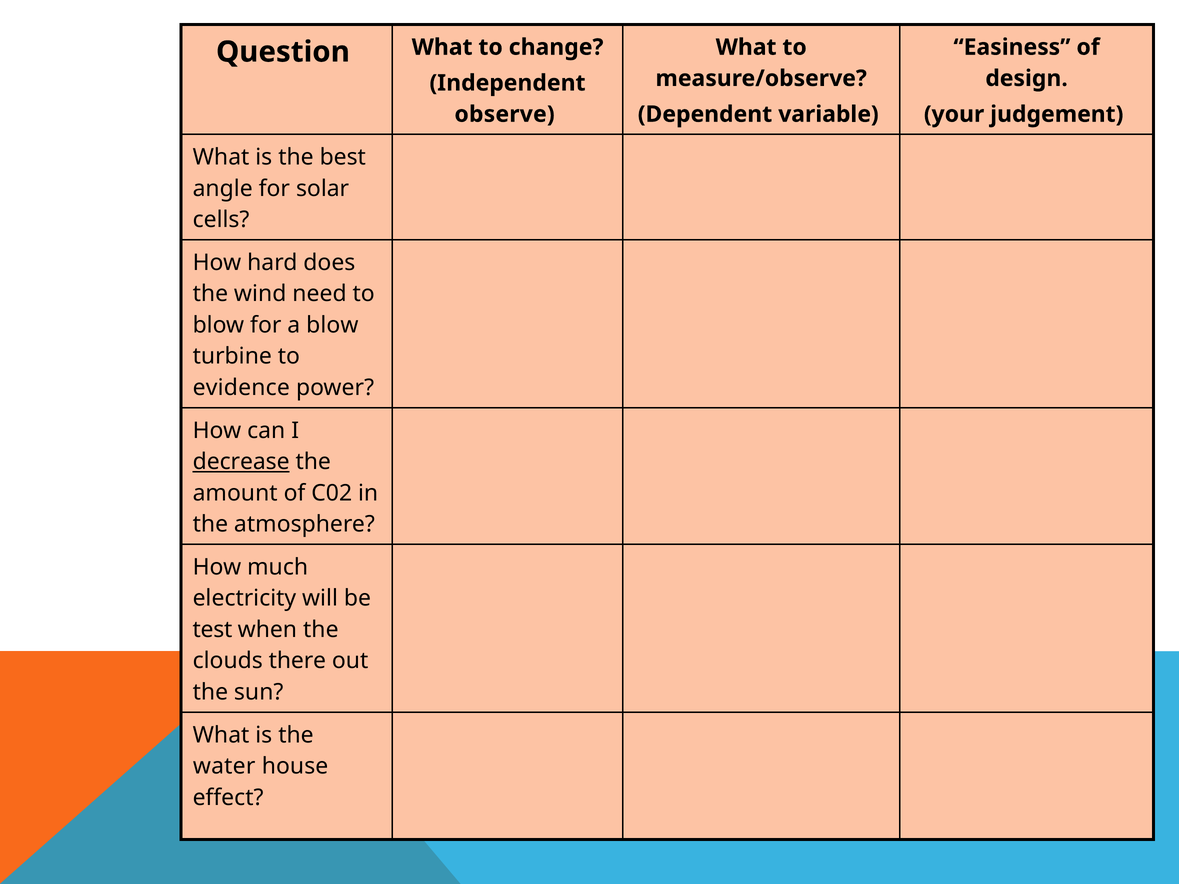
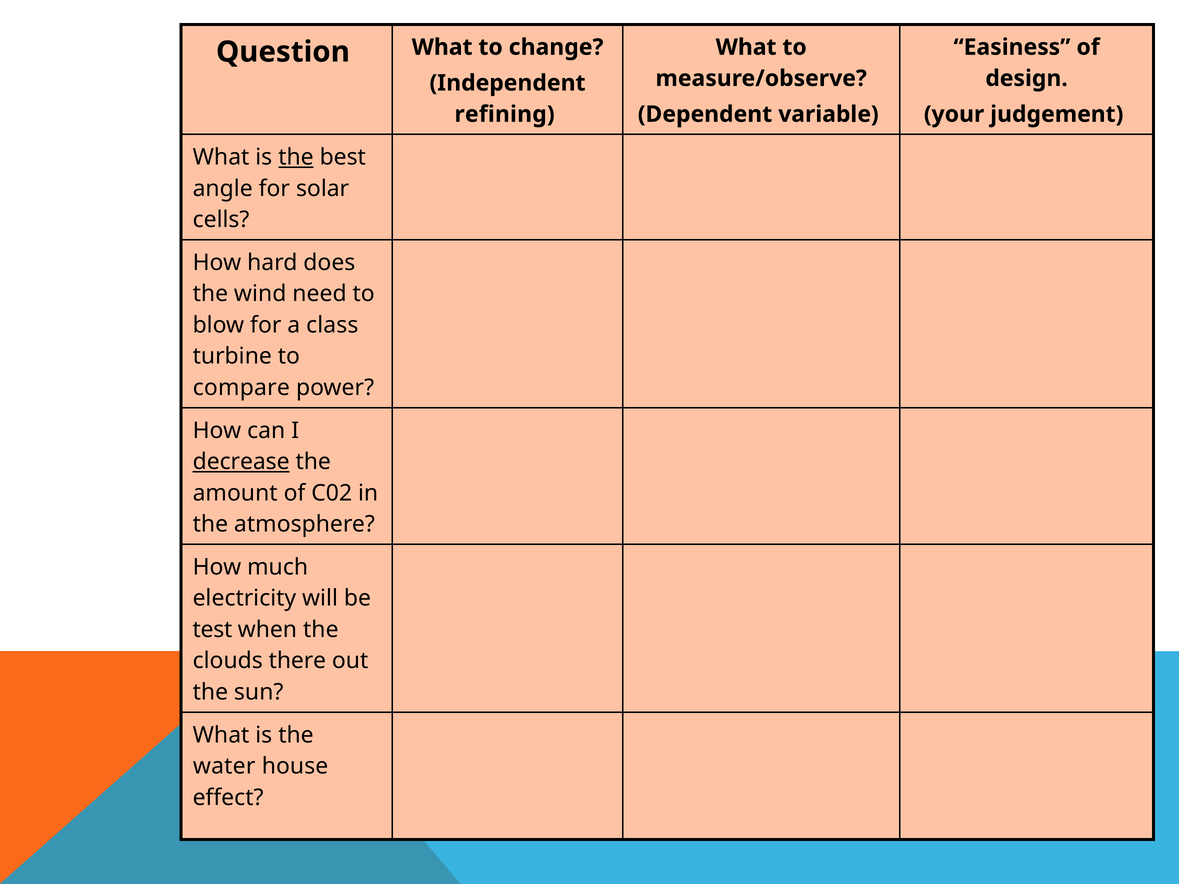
observe: observe -> refining (505, 114)
the underline: none -> present (296, 157)
a blow: blow -> class (332, 325)
evidence: evidence -> compare (241, 388)
